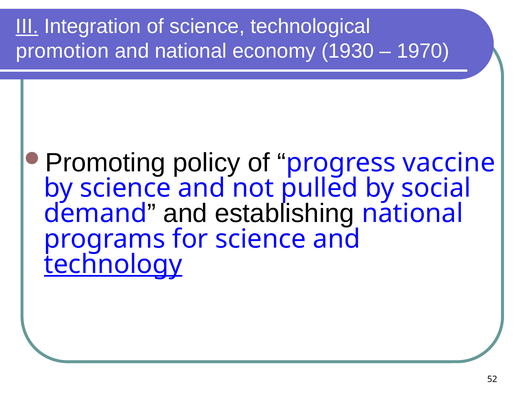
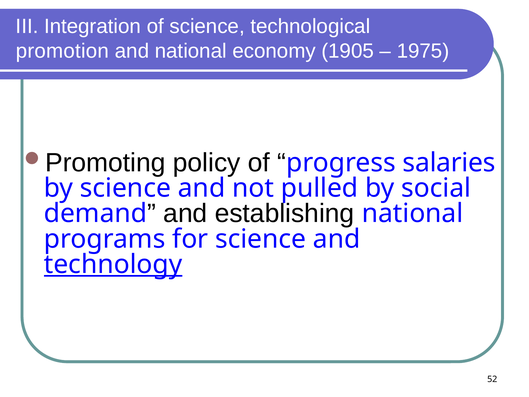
III underline: present -> none (27, 26)
1930: 1930 -> 1905 (348, 51)
1970: 1970 -> 1975 (423, 51)
vaccine: vaccine -> salaries (449, 163)
